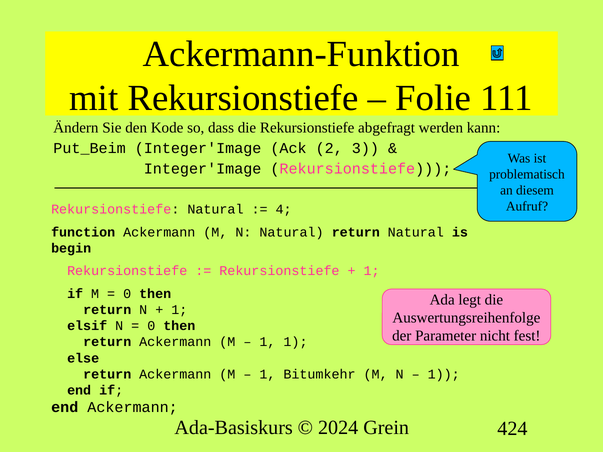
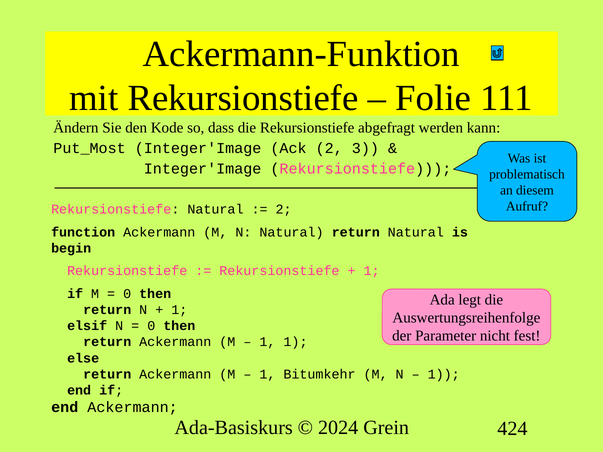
Put_Beim: Put_Beim -> Put_Most (90, 149)
4: 4 -> 2 (284, 210)
